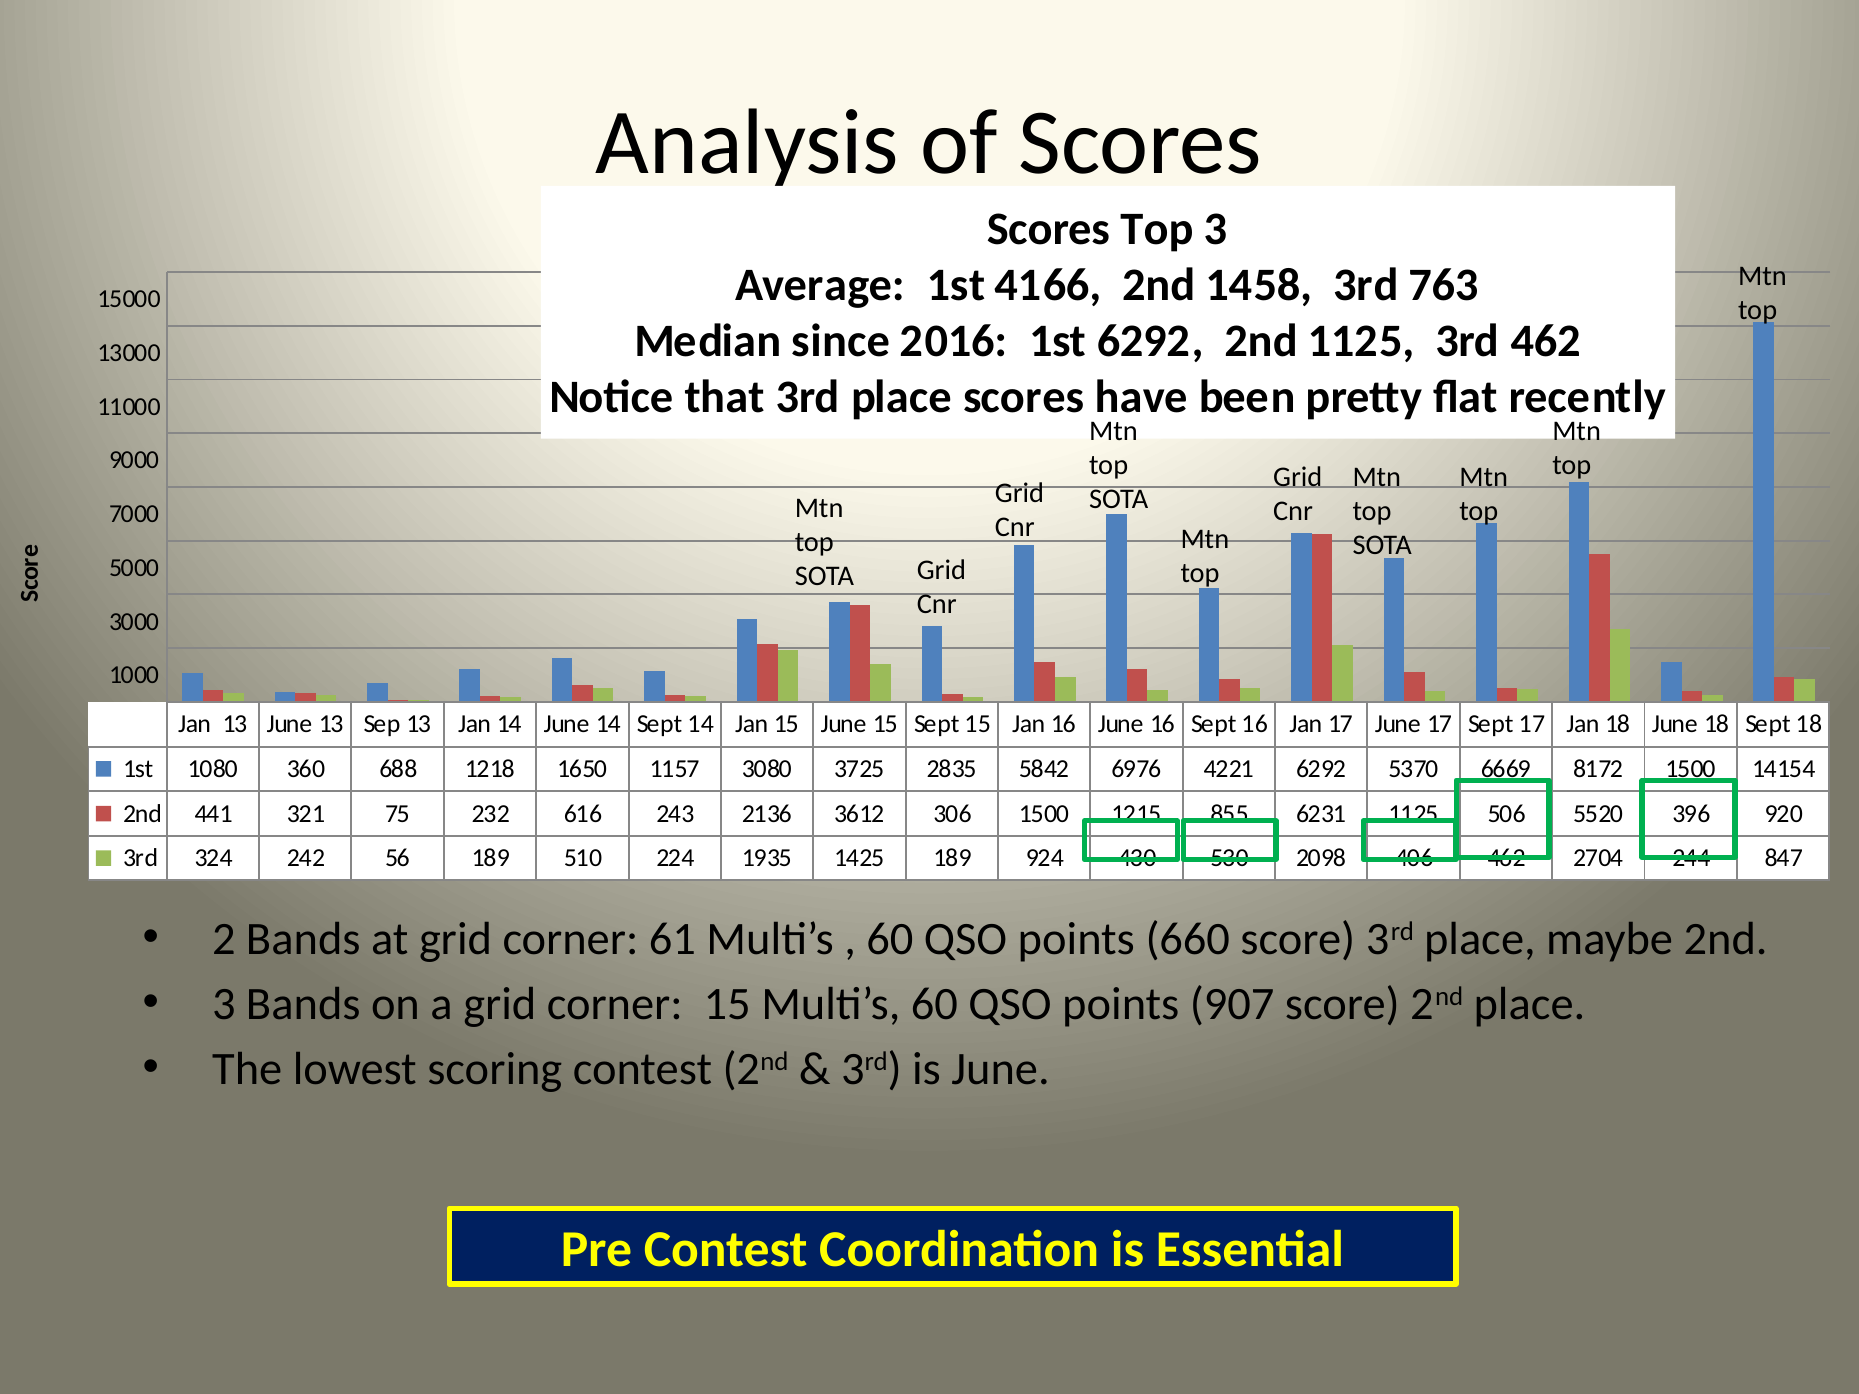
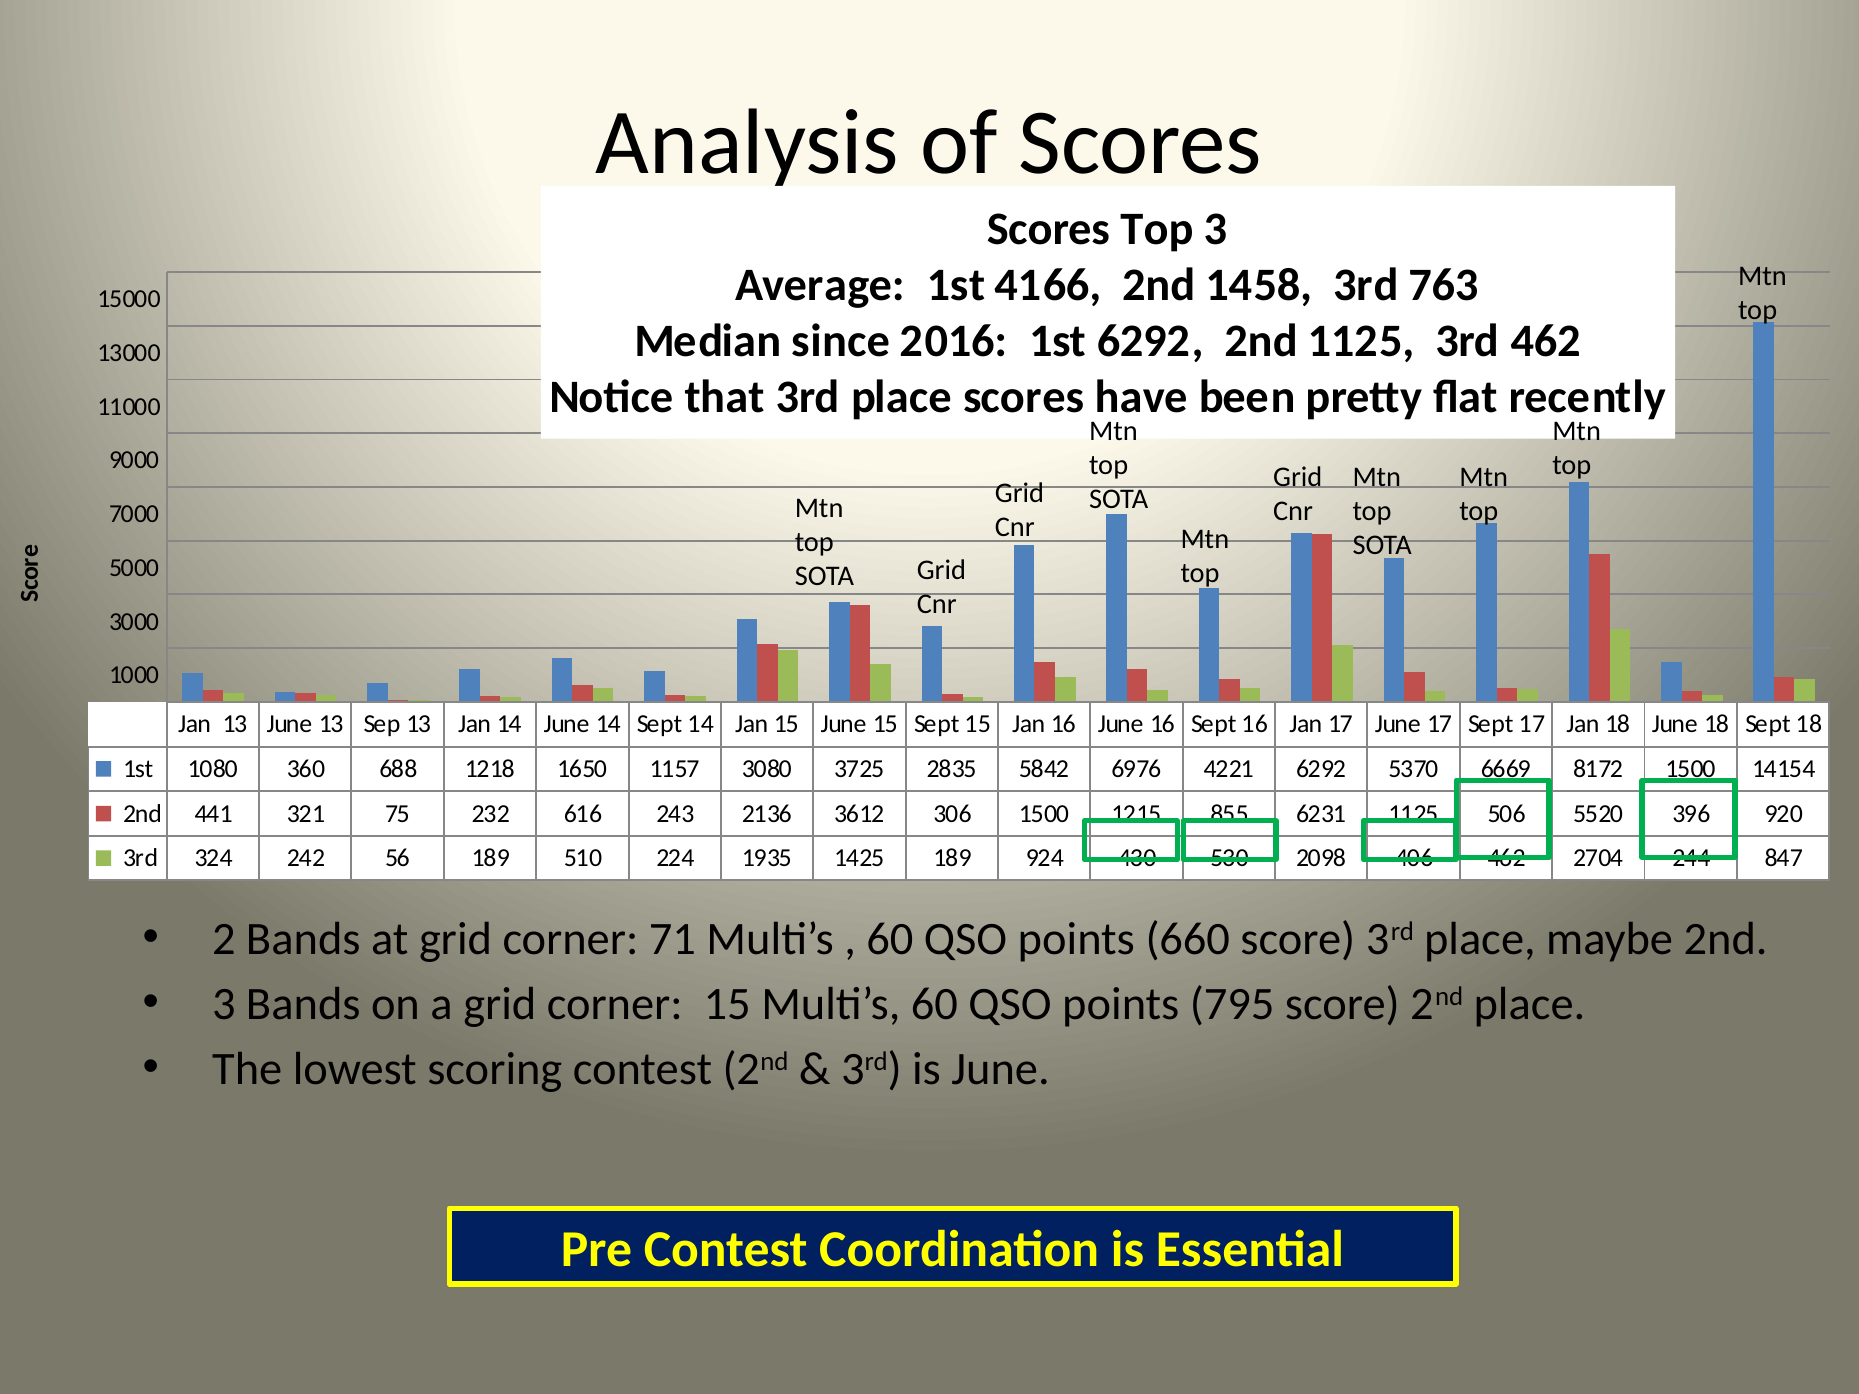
61: 61 -> 71 (672, 939)
907: 907 -> 795 (1232, 1004)
